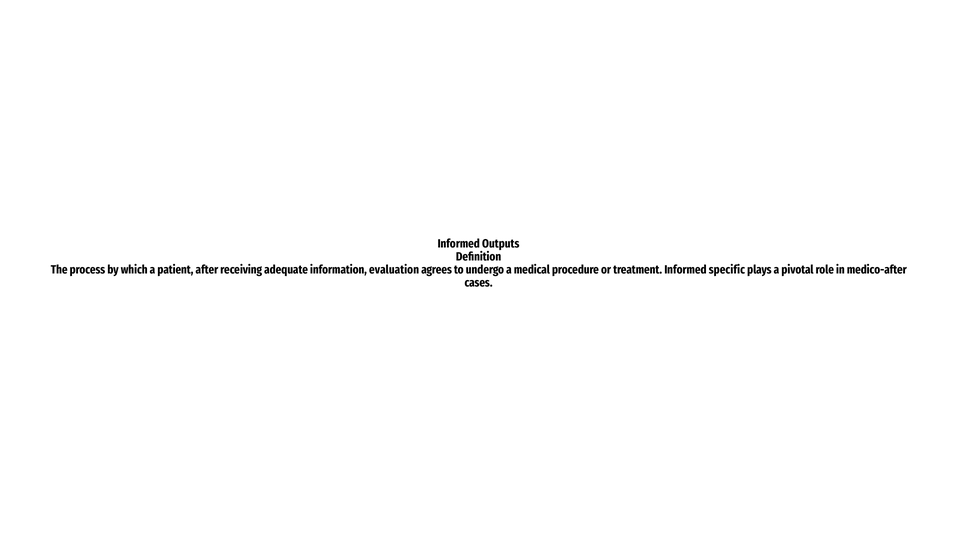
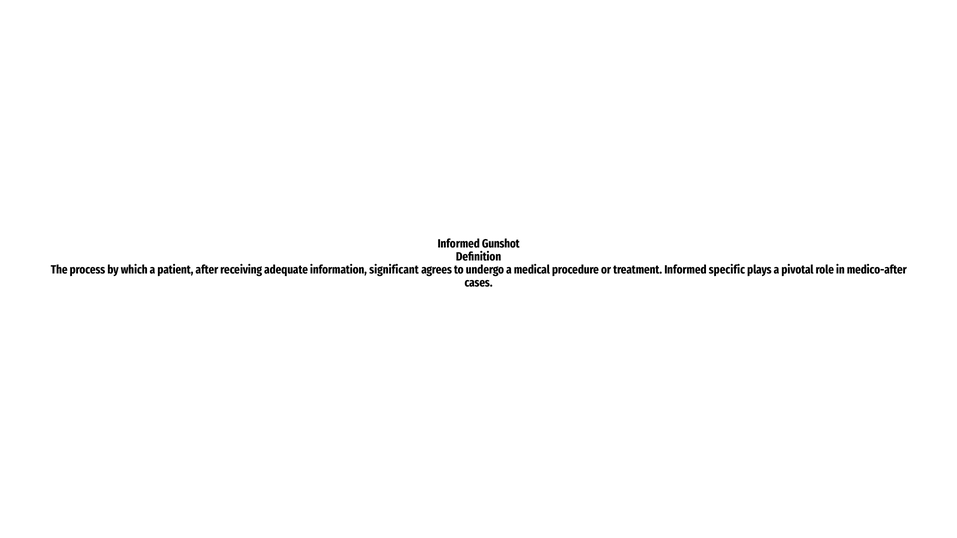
Outputs: Outputs -> Gunshot (501, 244)
evaluation: evaluation -> significant (394, 270)
